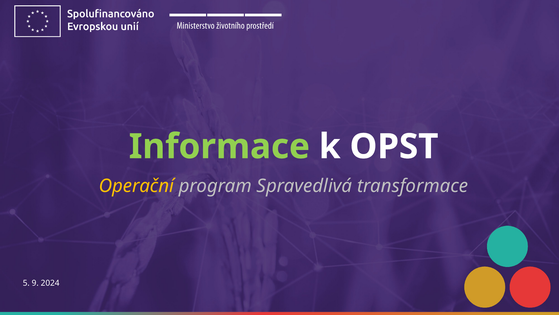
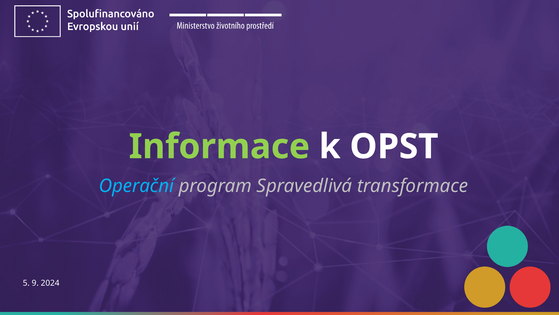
Operační colour: yellow -> light blue (136, 186)
